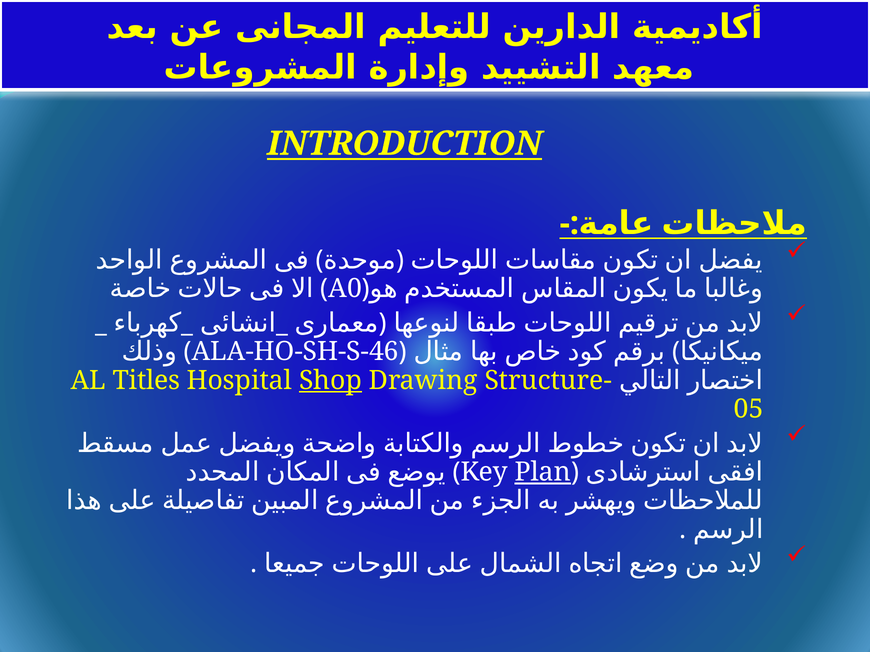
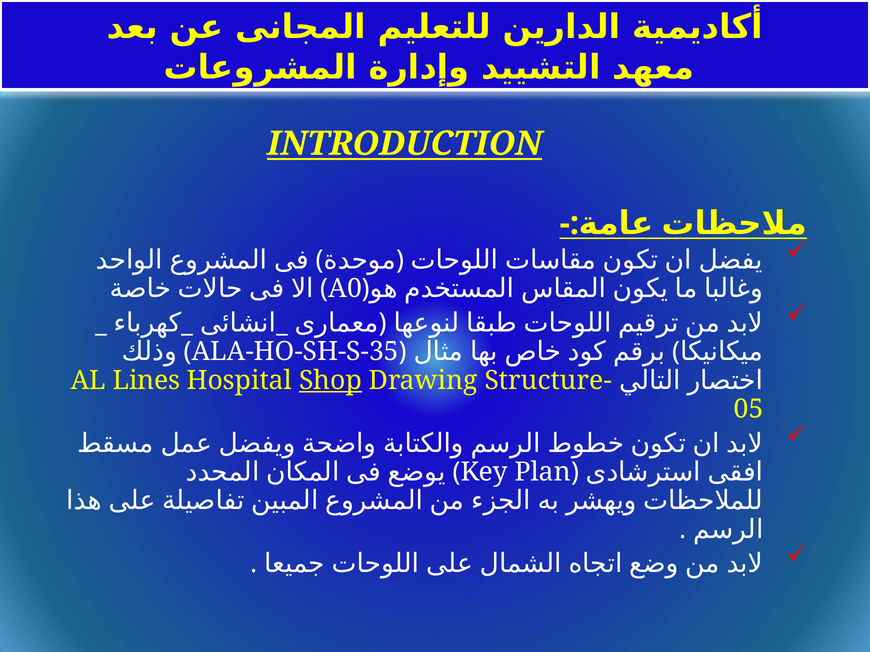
ALA-HO-SH-S-46: ALA-HO-SH-S-46 -> ALA-HO-SH-S-35 (295, 352)
Titles: Titles -> Lines (146, 381)
Plan underline: present -> none (543, 472)
